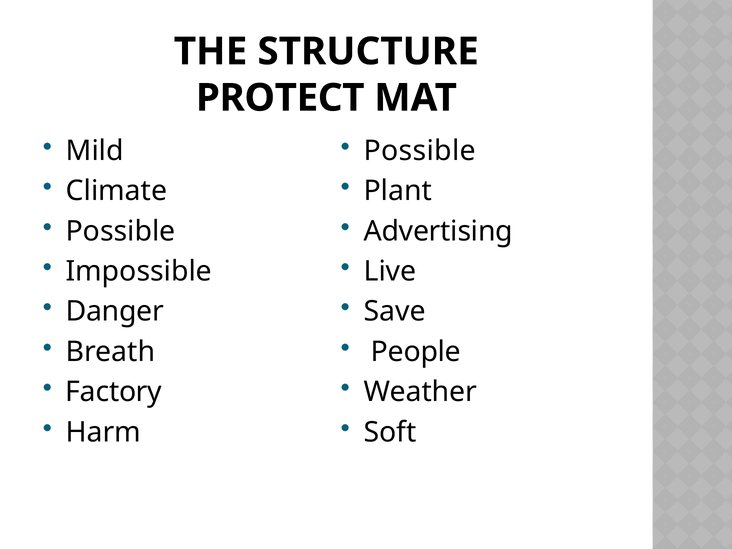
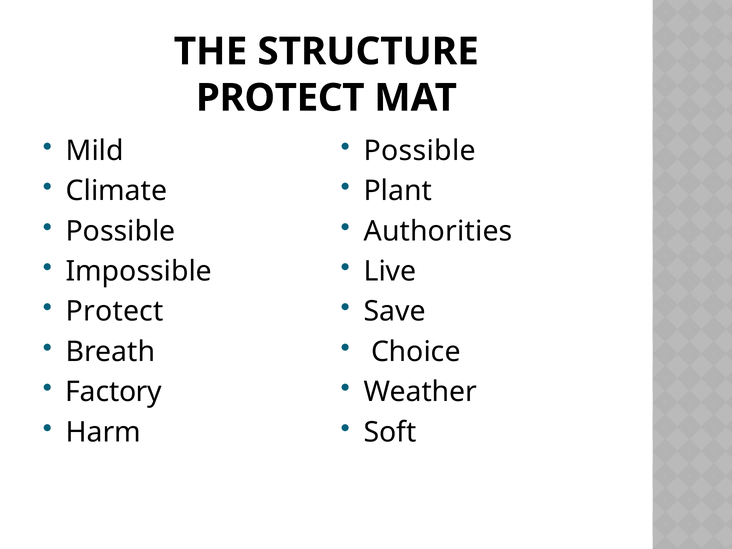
Advertising: Advertising -> Authorities (438, 231)
Danger: Danger -> Protect (115, 312)
People: People -> Choice (416, 352)
